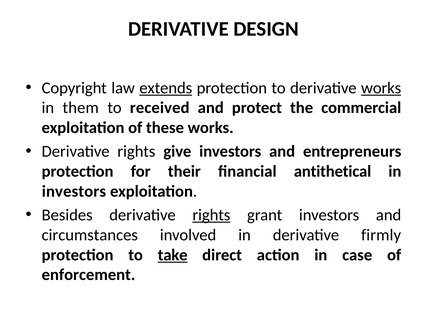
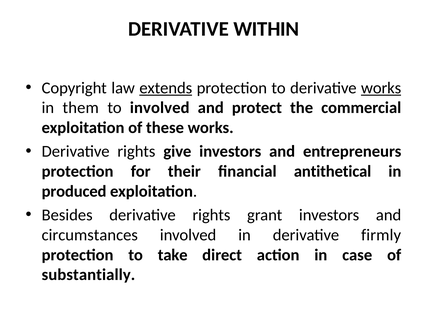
DESIGN: DESIGN -> WITHIN (266, 29)
to received: received -> involved (160, 108)
investors: investors -> produced (74, 191)
rights underline: present -> none (211, 215)
take underline: present -> none (173, 255)
enforcement: enforcement -> substantially (88, 275)
